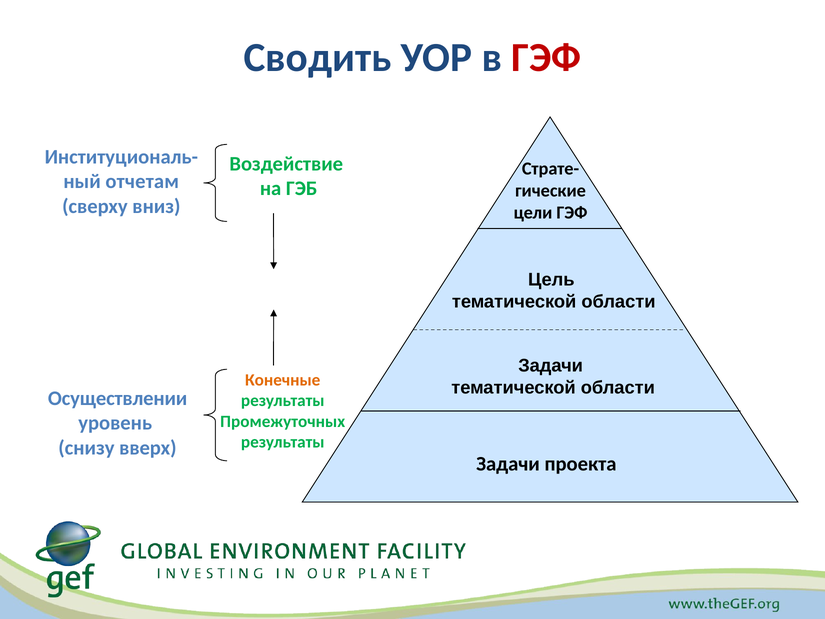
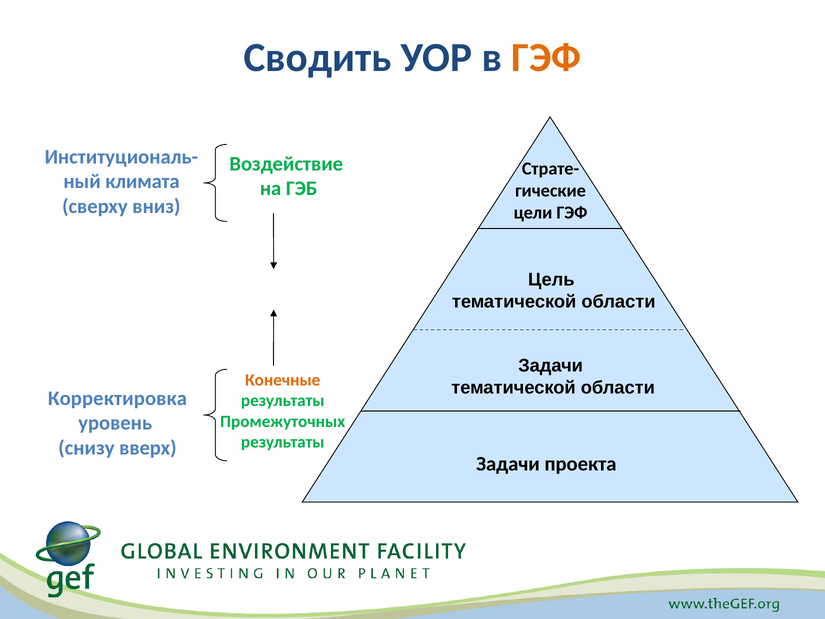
ГЭФ colour: red -> orange (546, 58)
отчетам: отчетам -> климата (142, 182)
Осуществлении: Осуществлении -> Корректировка (117, 398)
